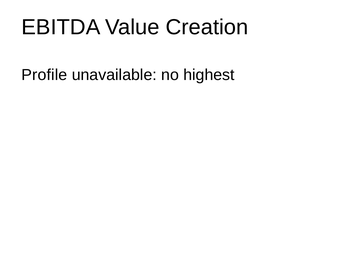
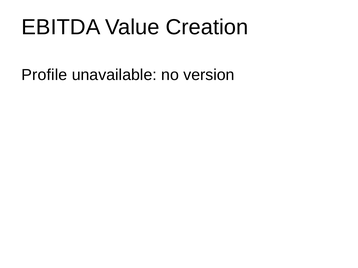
highest: highest -> version (209, 75)
